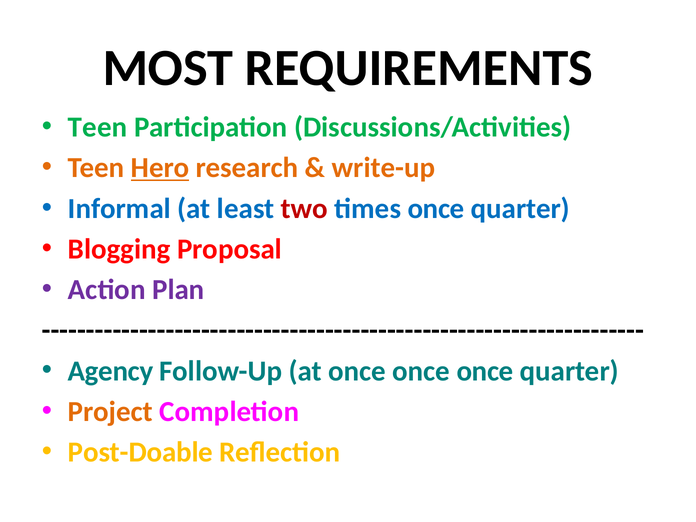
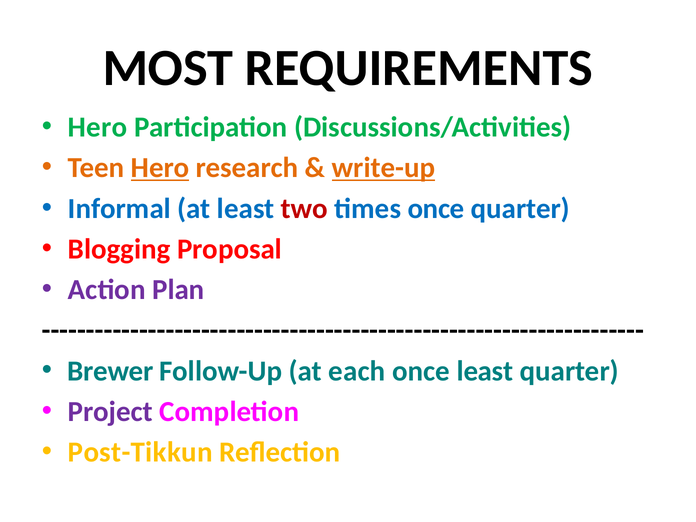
Teen: Teen -> Hero (98, 127)
write-up underline: none -> present (384, 168)
Agency: Agency -> Brewer (111, 371)
at once: once -> each (357, 371)
once: once -> least (485, 371)
Project colour: orange -> purple (110, 412)
Post-Doable: Post-Doable -> Post-Tikkun (140, 452)
